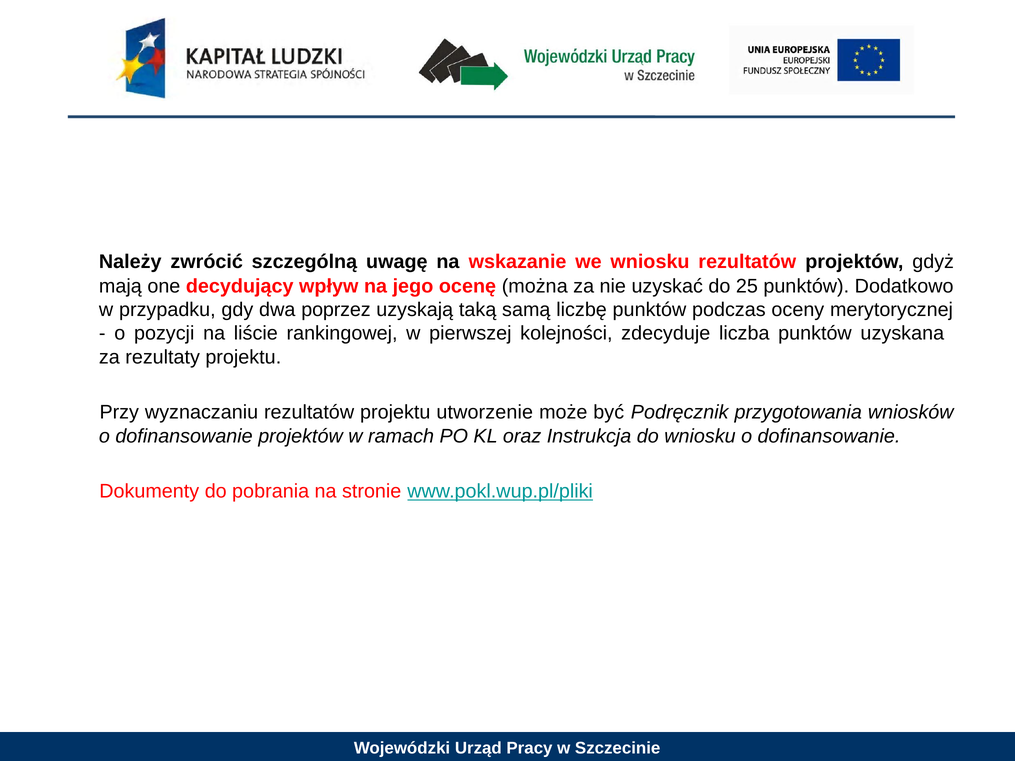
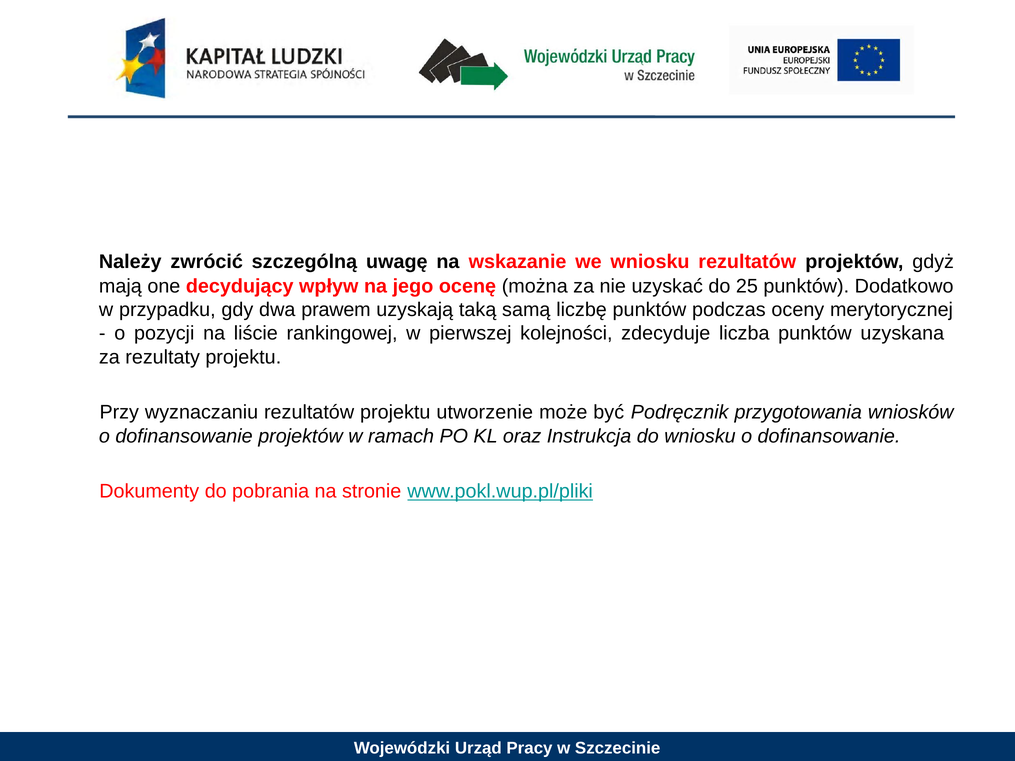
poprzez: poprzez -> prawem (336, 310)
